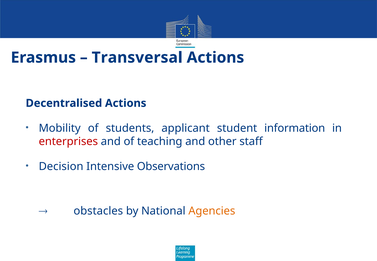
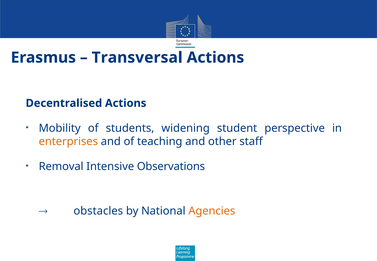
applicant: applicant -> widening (186, 128)
information: information -> perspective (295, 128)
enterprises colour: red -> orange (68, 141)
Decision: Decision -> Removal (61, 166)
